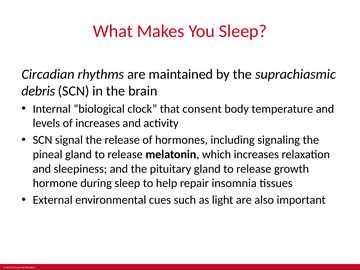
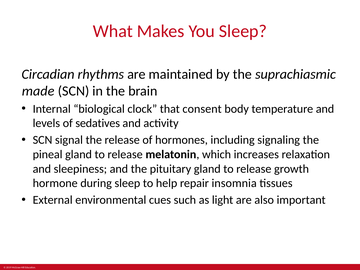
debris: debris -> made (38, 91)
of increases: increases -> sedatives (98, 123)
